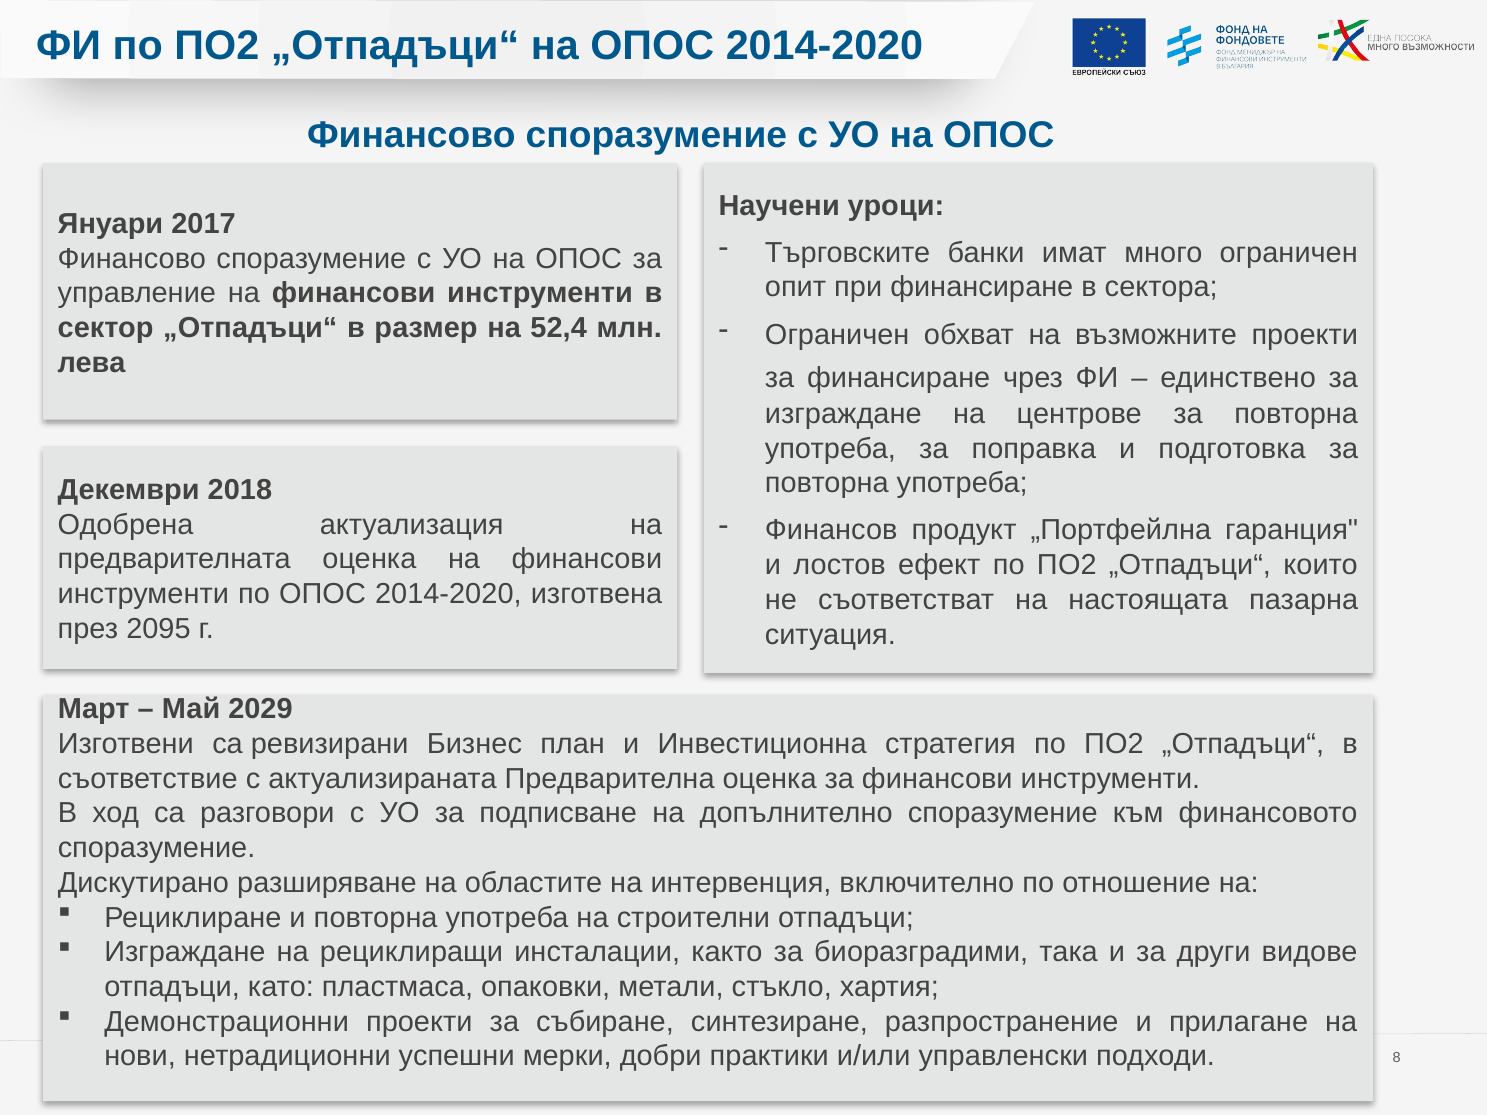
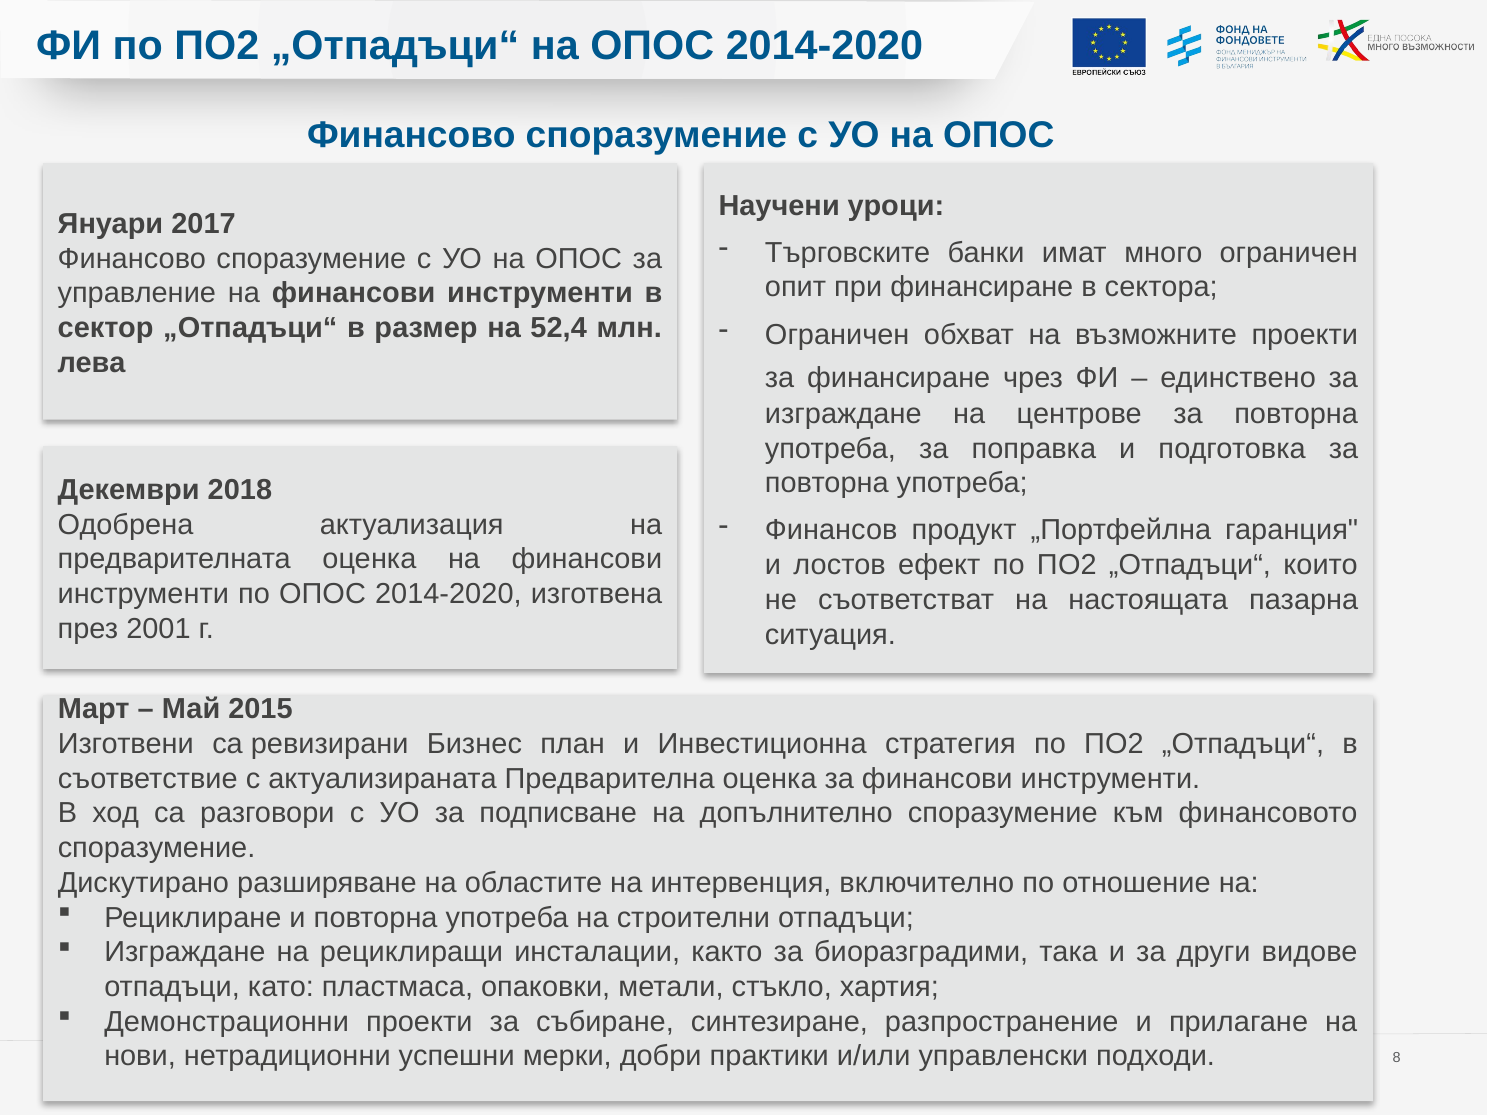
2095: 2095 -> 2001 (158, 629)
2029: 2029 -> 2015 (260, 709)
